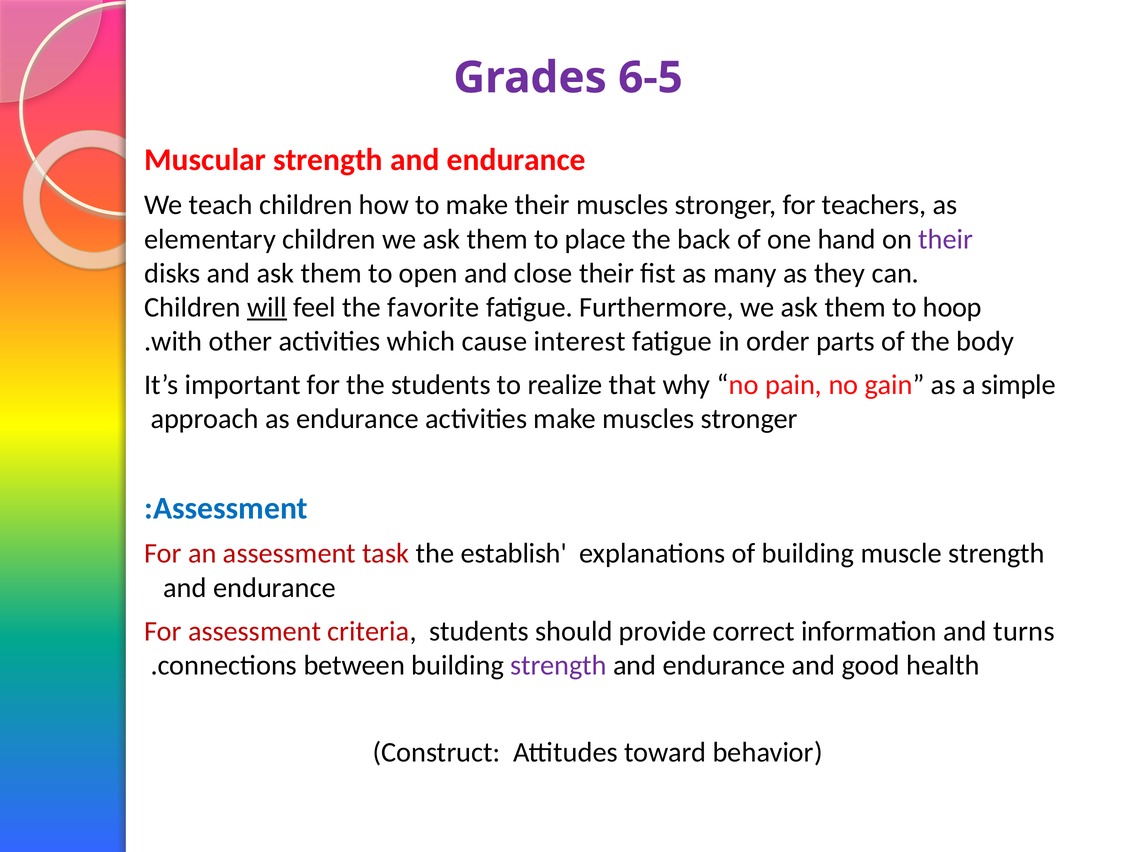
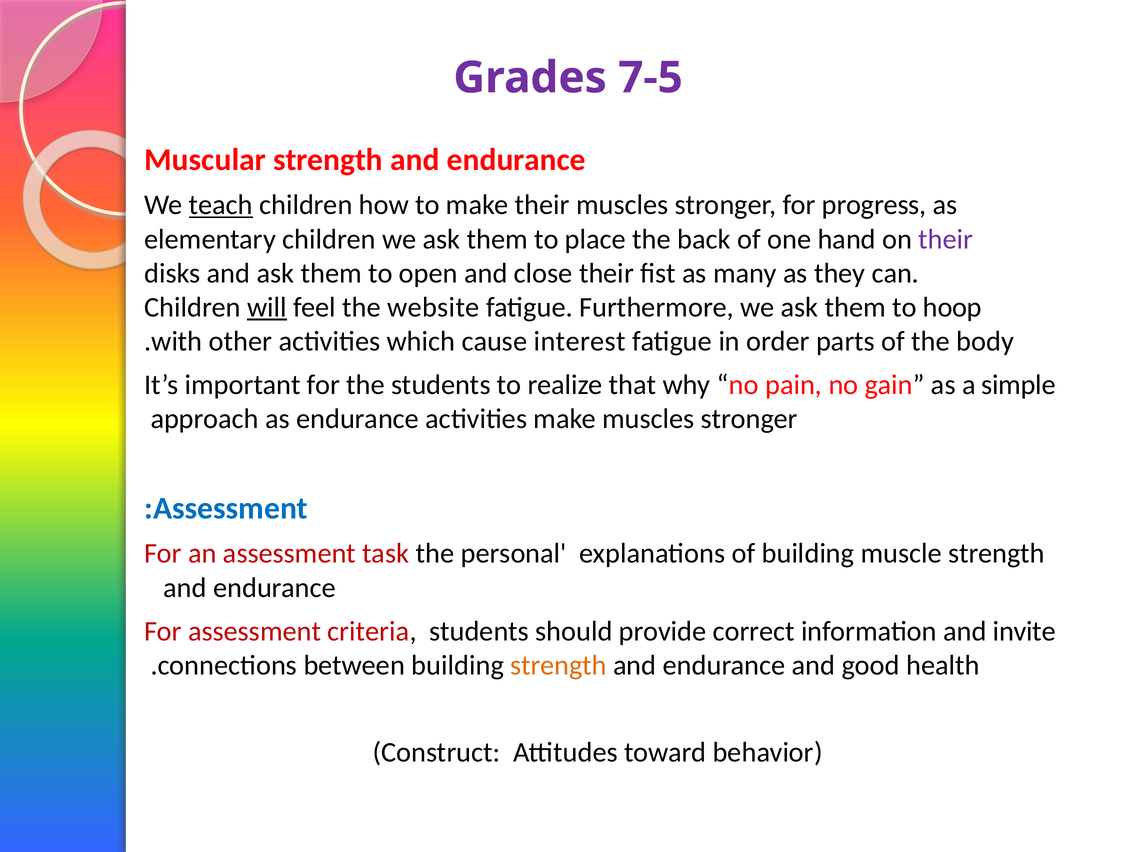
6-5: 6-5 -> 7-5 (650, 78)
teach underline: none -> present (221, 205)
teachers: teachers -> progress (874, 205)
favorite: favorite -> website (433, 307)
establish: establish -> personal (514, 554)
turns: turns -> invite (1024, 631)
strength colour: purple -> orange (558, 665)
